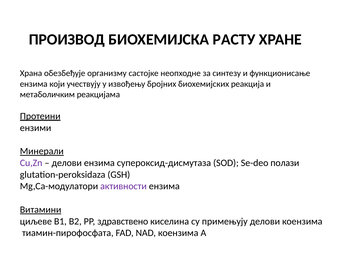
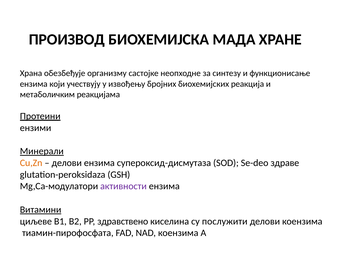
РАСТУ: РАСТУ -> МАДА (234, 40)
Cu,Zn colour: purple -> orange (31, 163)
полази: полази -> здраве (285, 163)
примењују: примењују -> послужити (225, 222)
